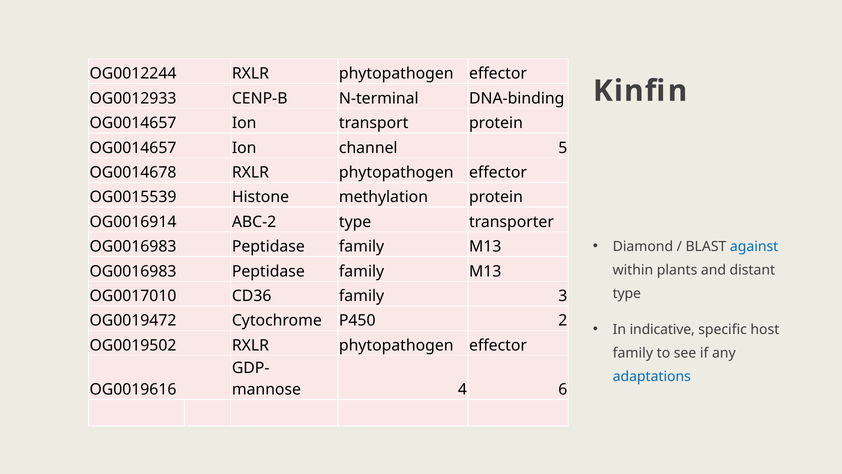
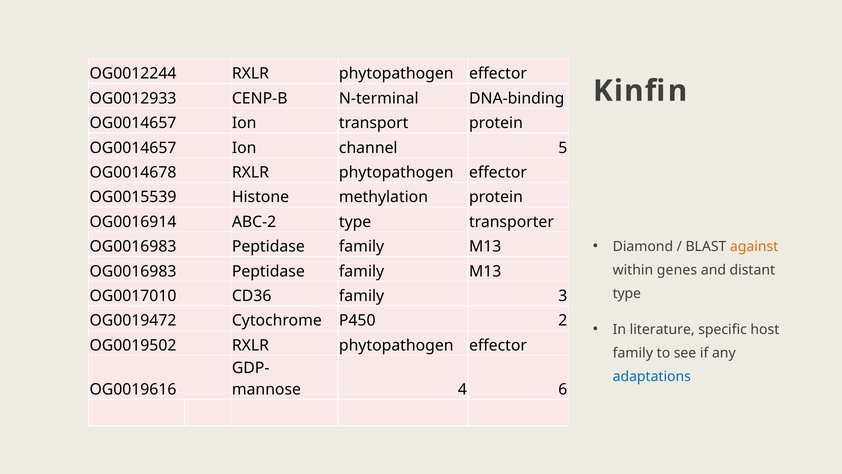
against colour: blue -> orange (754, 246)
plants: plants -> genes (677, 270)
indicative: indicative -> literature (662, 329)
